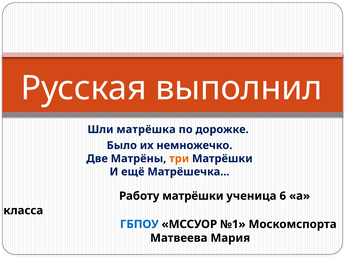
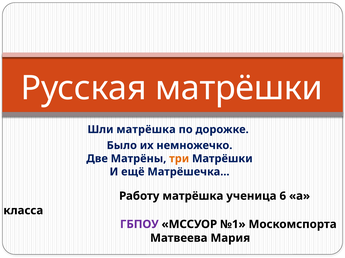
Русская выполнил: выполнил -> матрёшки (239, 89)
Работу матрёшки: матрёшки -> матрёшка (193, 197)
ГБПОУ colour: blue -> purple (139, 225)
